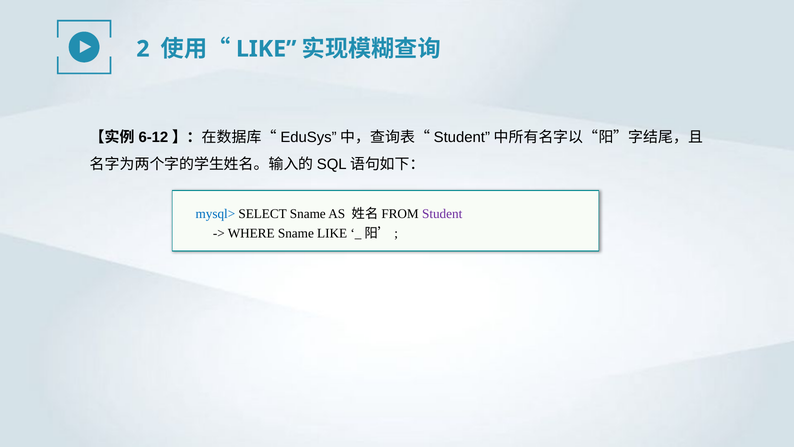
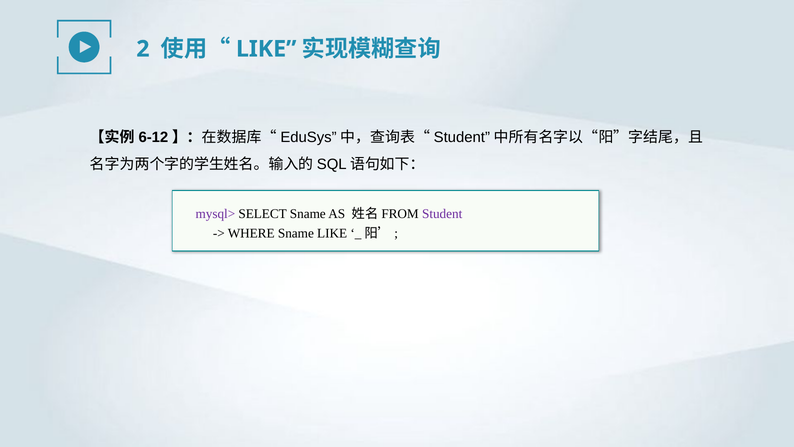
mysql> colour: blue -> purple (215, 214)
